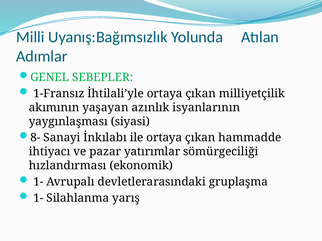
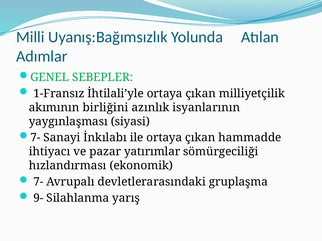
yaşayan: yaşayan -> birliğini (105, 108)
8-: 8- -> 7- (35, 138)
1-: 1- -> 7- (38, 182)
1-: 1- -> 9- (38, 198)
